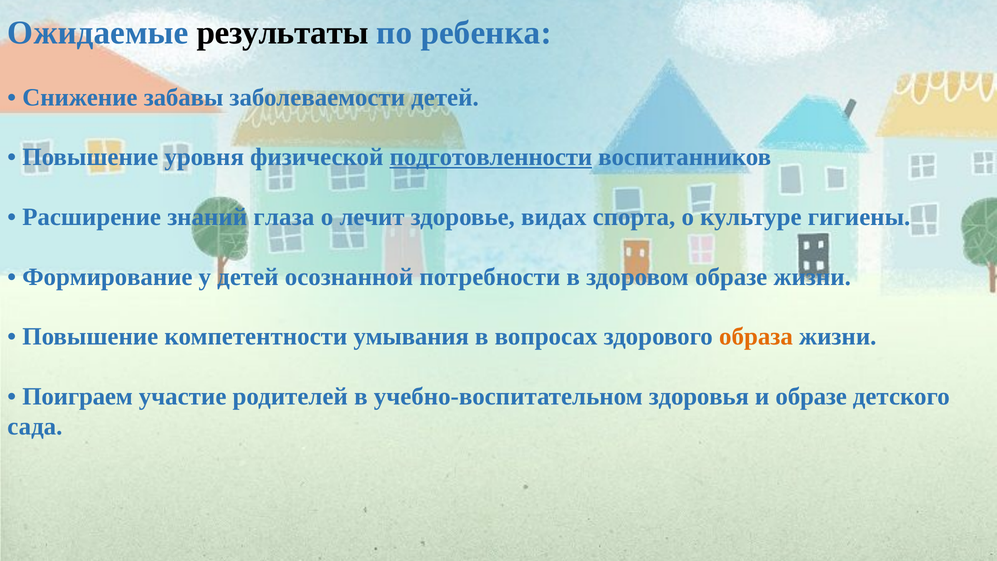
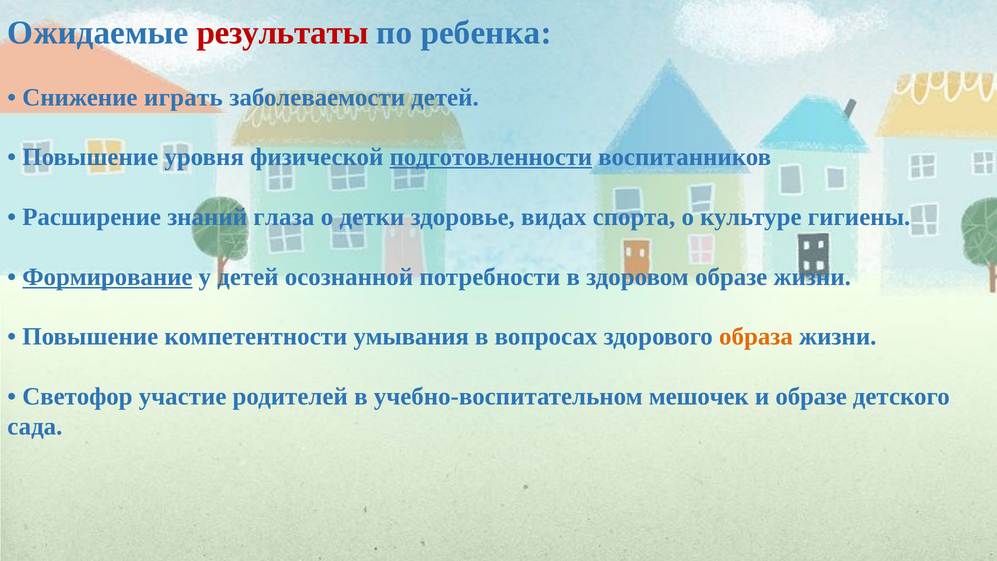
результаты colour: black -> red (283, 33)
забавы: забавы -> играть (183, 97)
лечит: лечит -> детки (372, 217)
Формирование underline: none -> present (107, 277)
Поиграем: Поиграем -> Светофор (77, 396)
здоровья: здоровья -> мешочек (699, 396)
